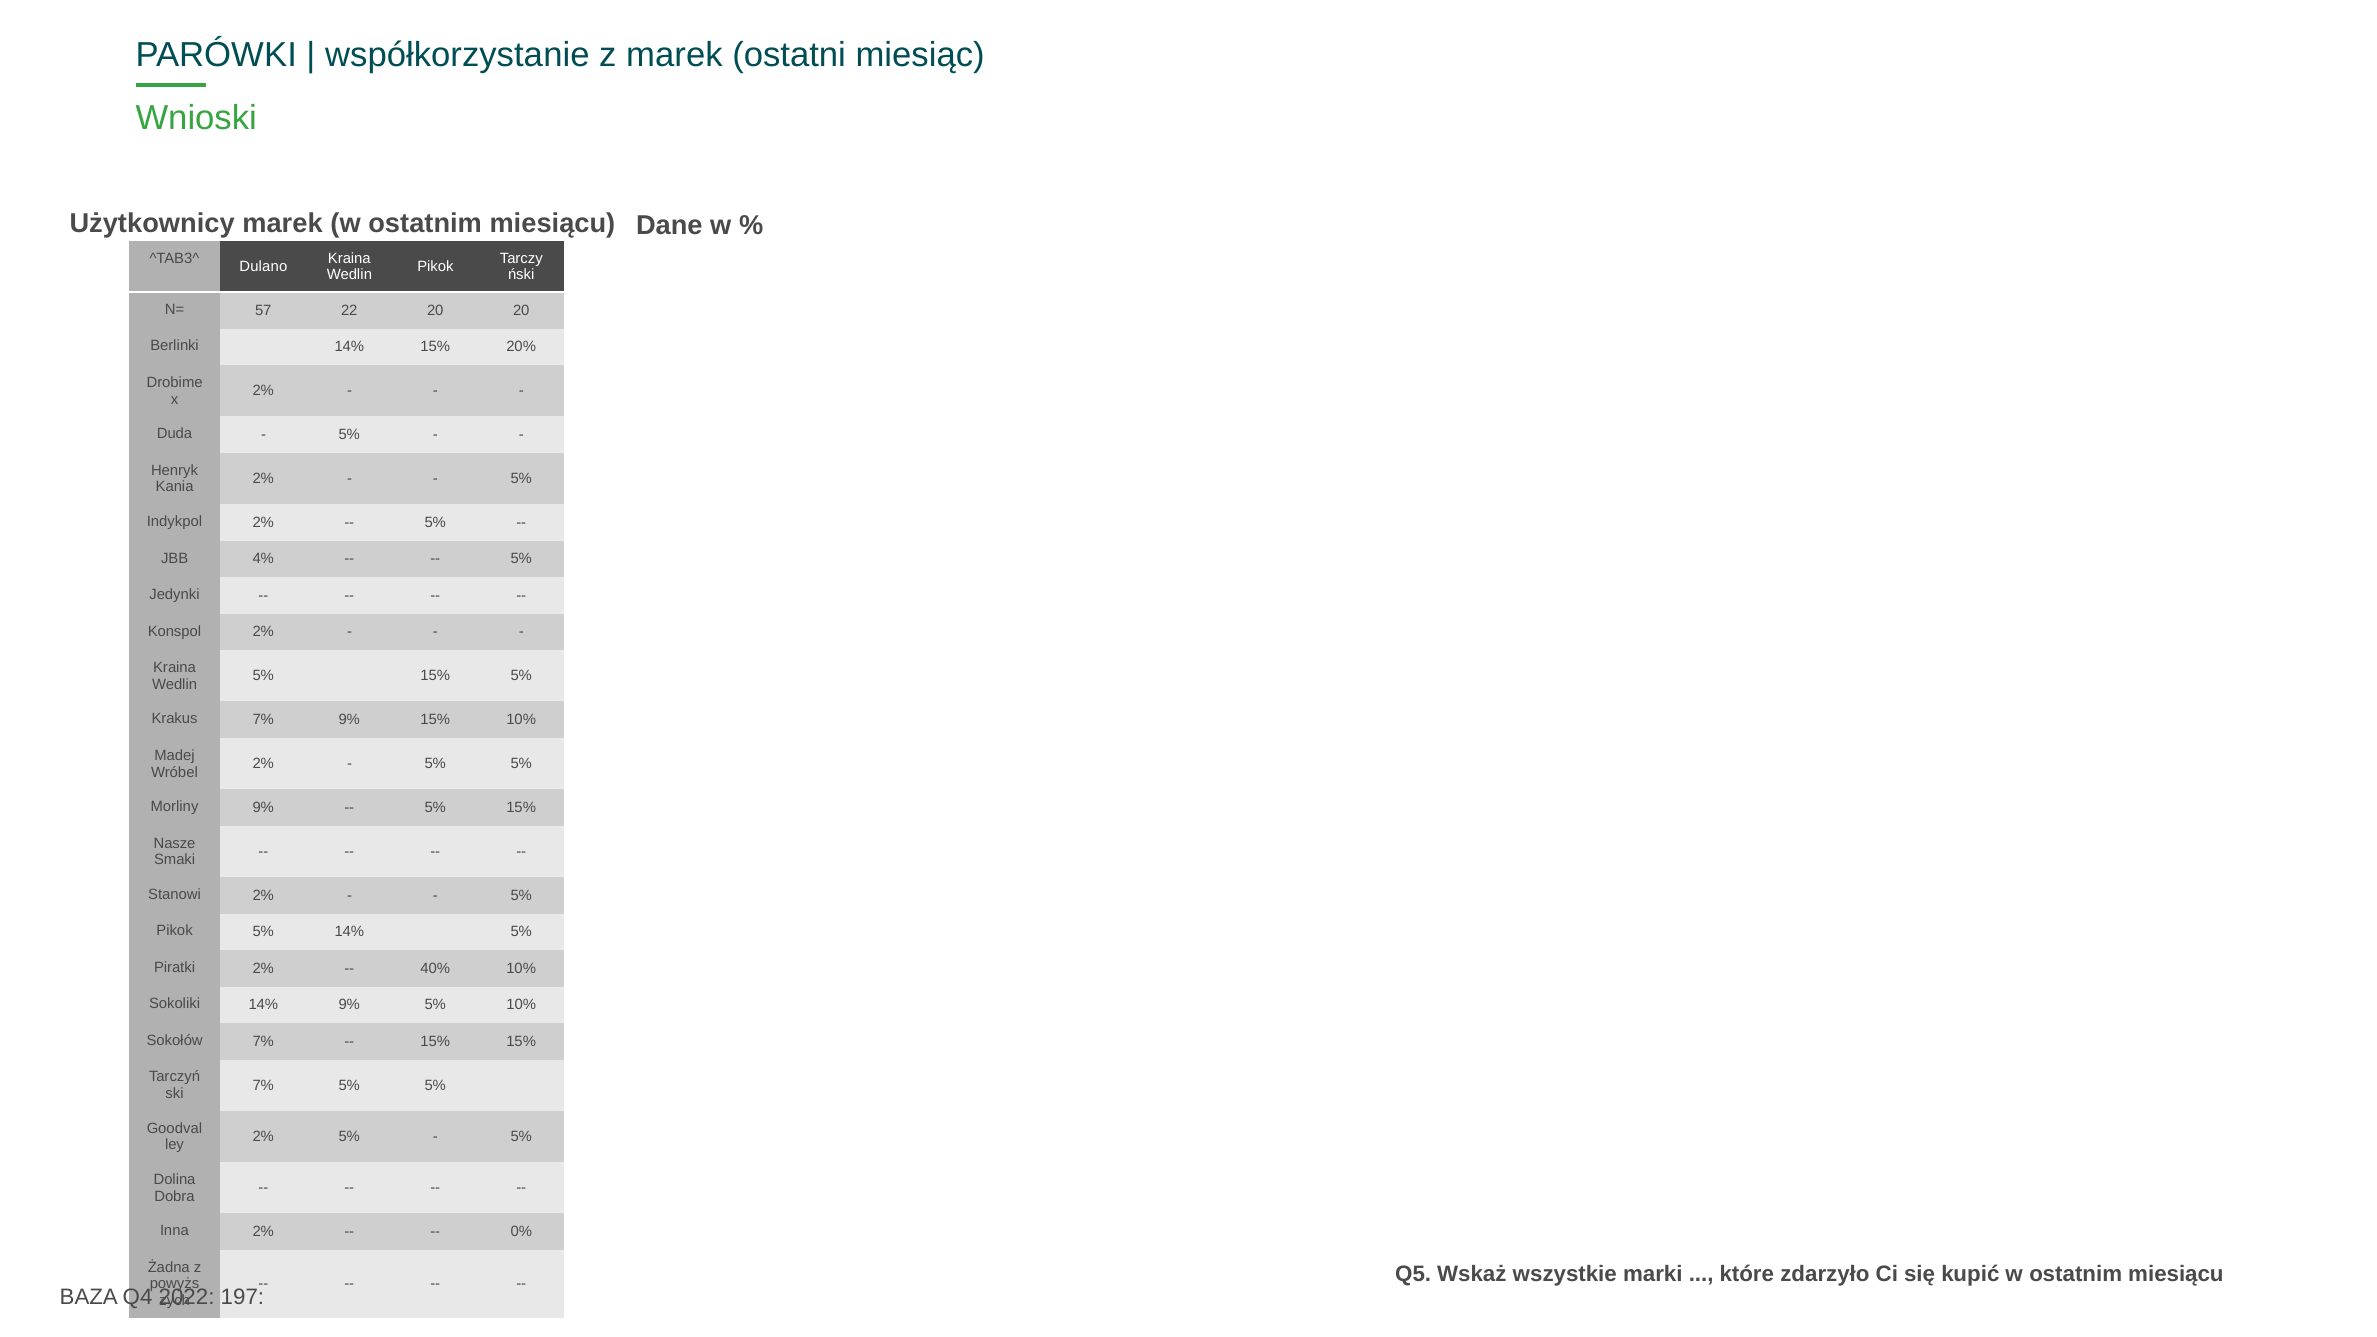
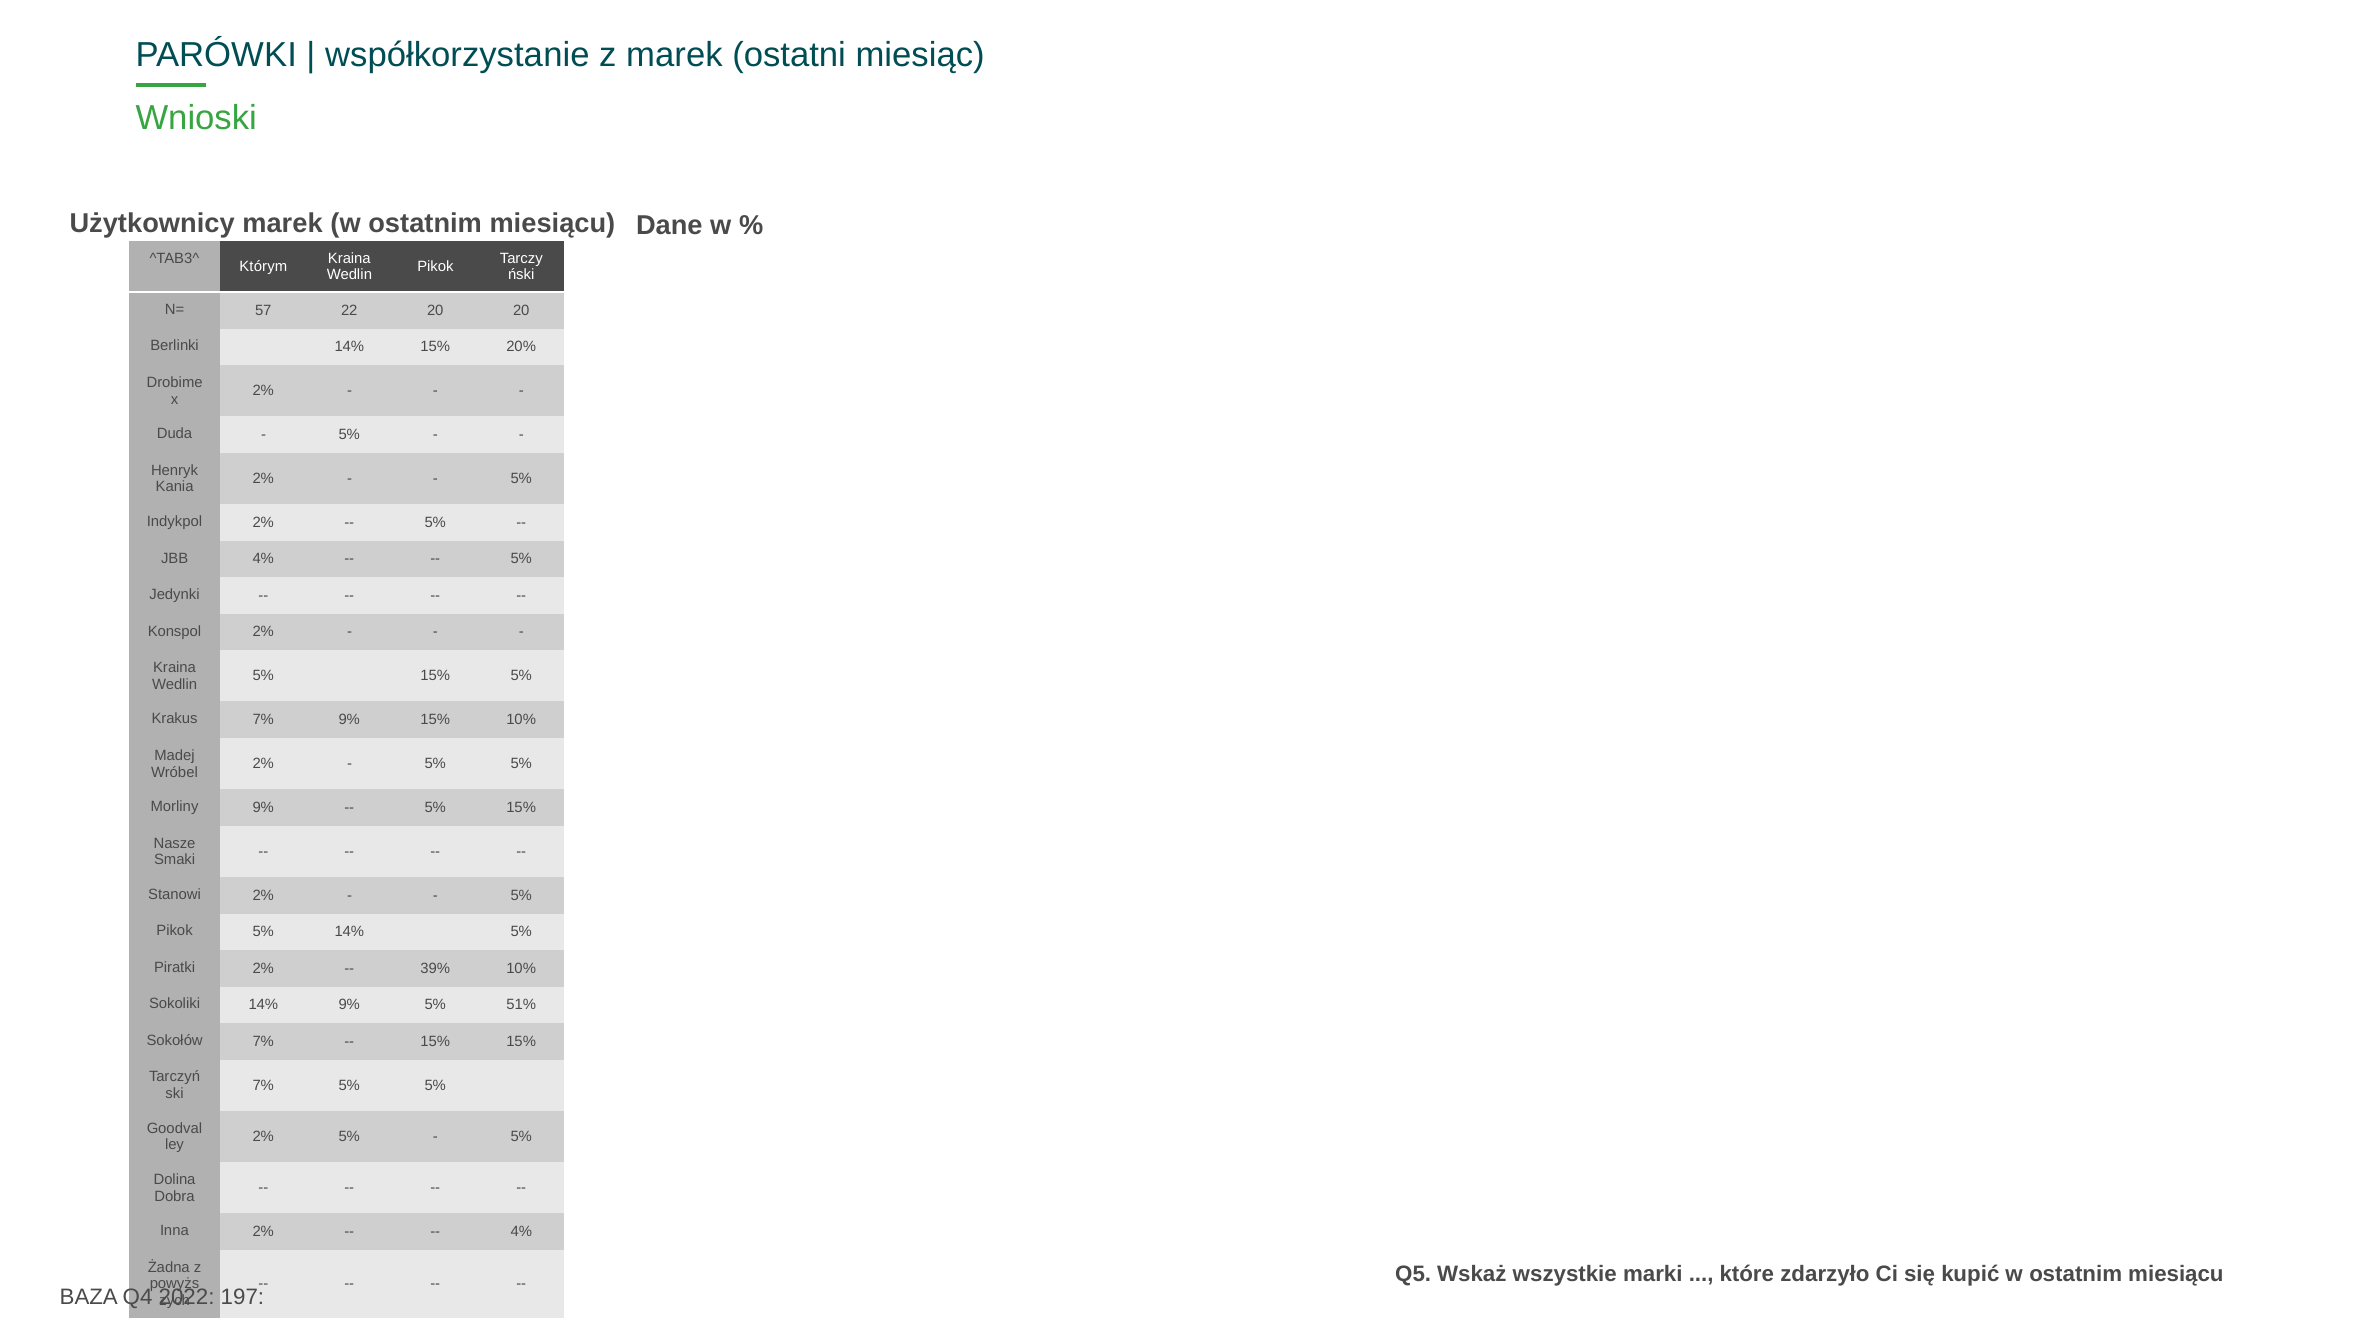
Dulano: Dulano -> Którym (263, 267)
40%: 40% -> 39% (435, 969)
5% 10%: 10% -> 51% (521, 1005)
0%: 0% -> 4% (521, 1232)
